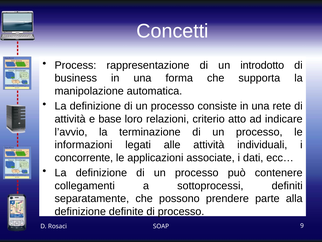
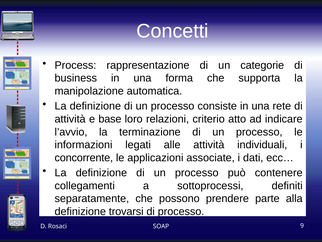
introdotto: introdotto -> categorie (262, 65)
definite: definite -> trovarsi (126, 211)
